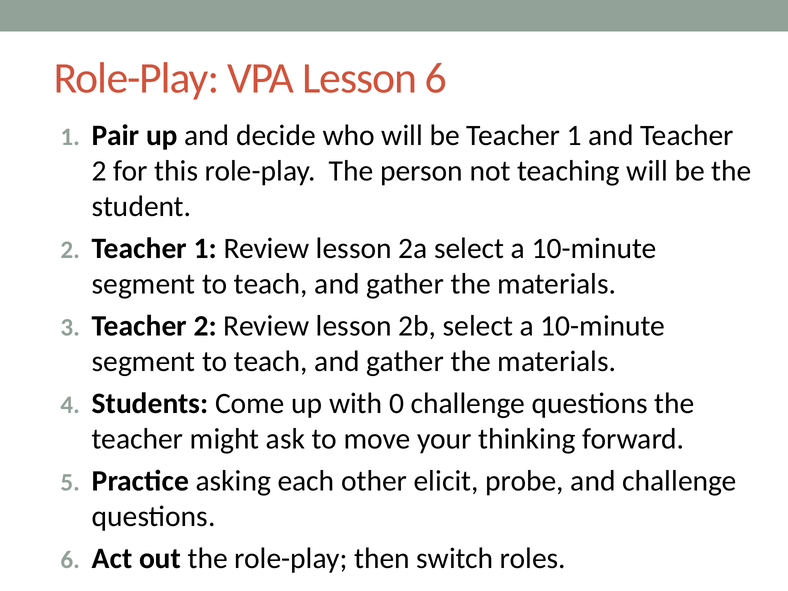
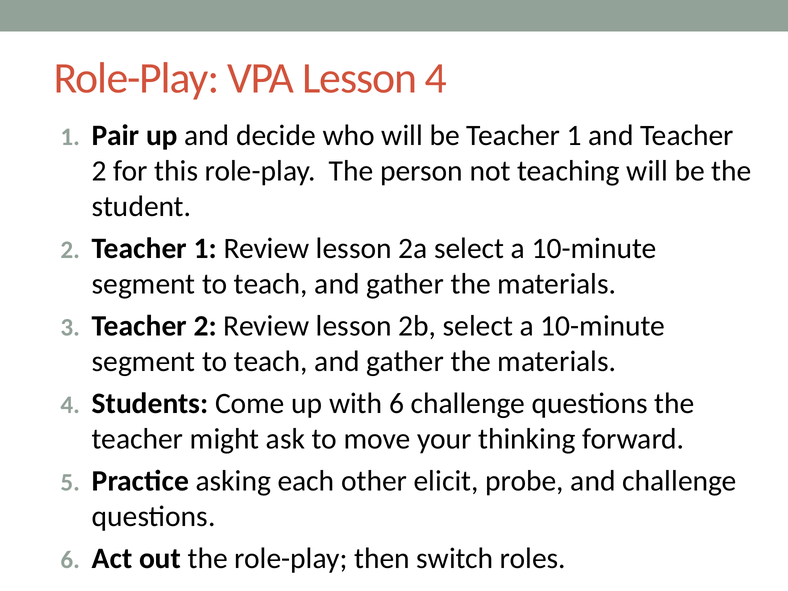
Lesson 6: 6 -> 4 (436, 79)
with 0: 0 -> 6 (397, 404)
